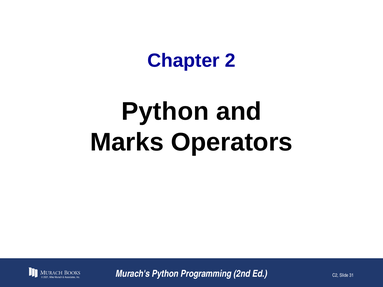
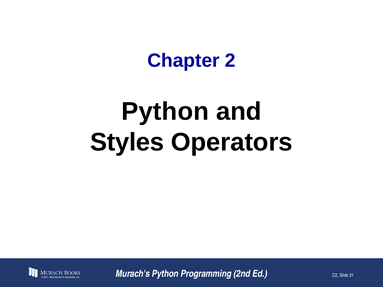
Marks: Marks -> Styles (127, 142)
